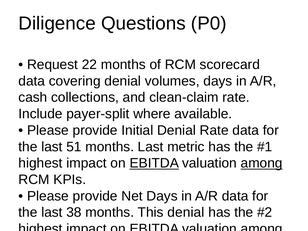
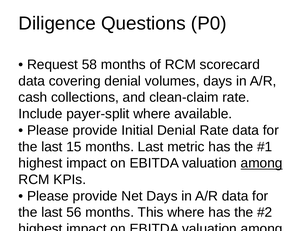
22: 22 -> 58 (89, 65)
51: 51 -> 15 (74, 147)
EBITDA underline: present -> none (154, 163)
38: 38 -> 56 (74, 212)
This denial: denial -> where (186, 212)
